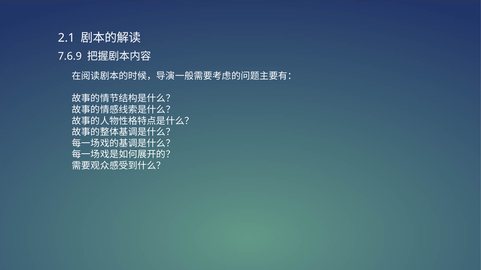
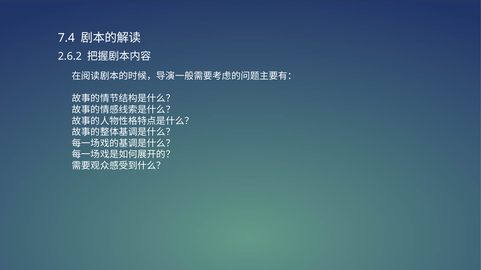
2.1: 2.1 -> 7.4 (66, 38)
7.6.9: 7.6.9 -> 2.6.2 (70, 56)
